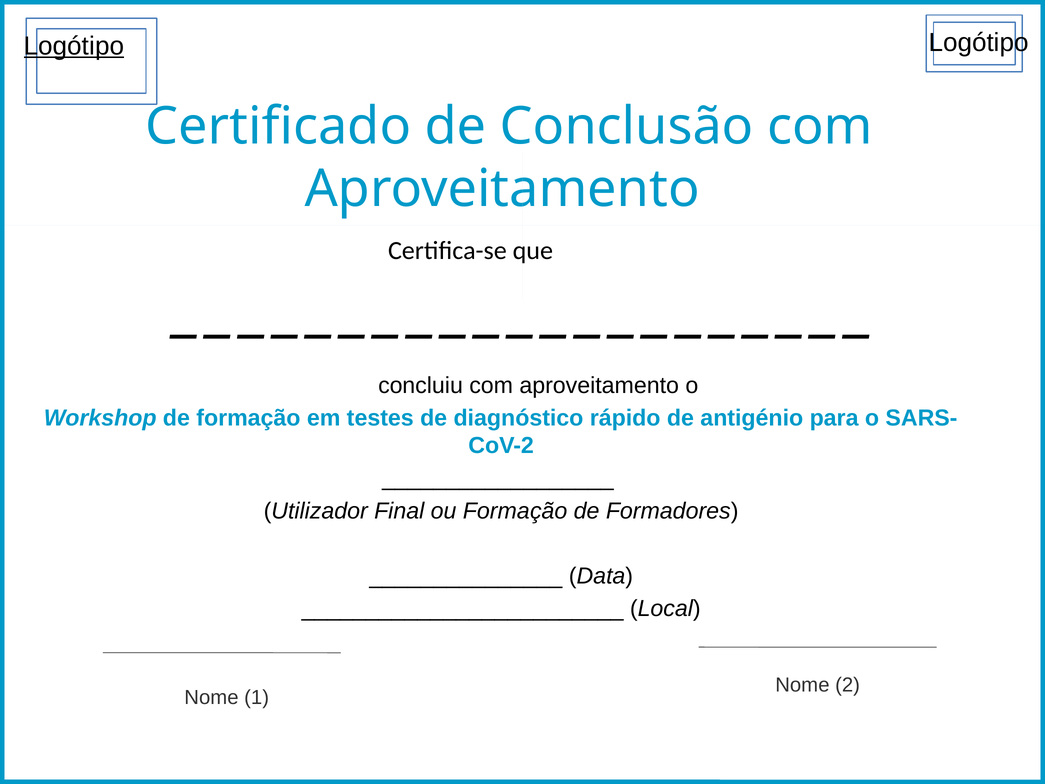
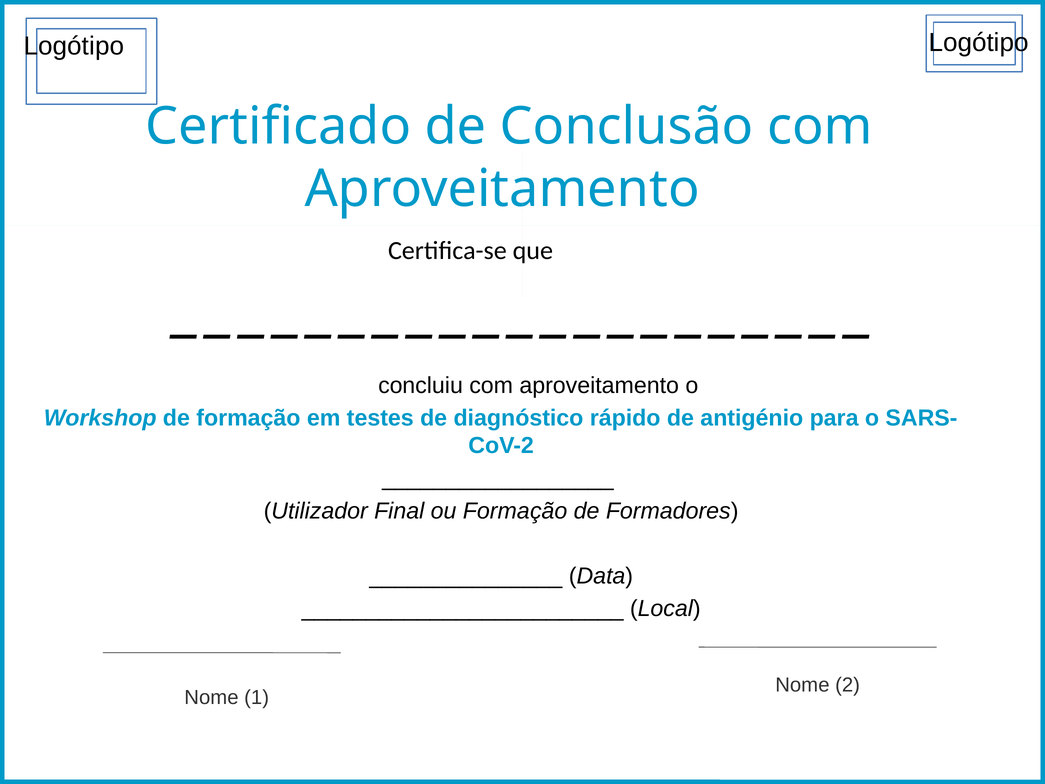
Logótipo underline: present -> none (74, 46)
